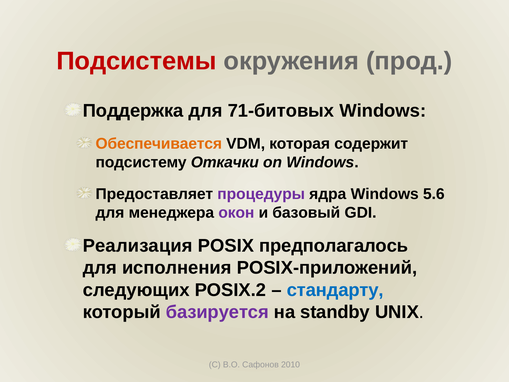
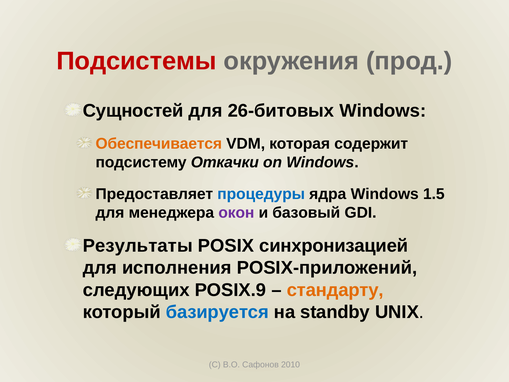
Поддержка: Поддержка -> Сущностей (133, 111)
71-битовых: 71-битовых -> 26-битовых (281, 111)
процедуры colour: purple -> blue (261, 194)
5.6: 5.6 -> 1.5 (434, 194)
Реализация: Реализация -> Результаты (138, 246)
предполагалось: предполагалось -> синхронизацией (334, 246)
POSIX.2: POSIX.2 -> POSIX.9 (230, 290)
стандарту colour: blue -> orange (335, 290)
базируется colour: purple -> blue (217, 312)
